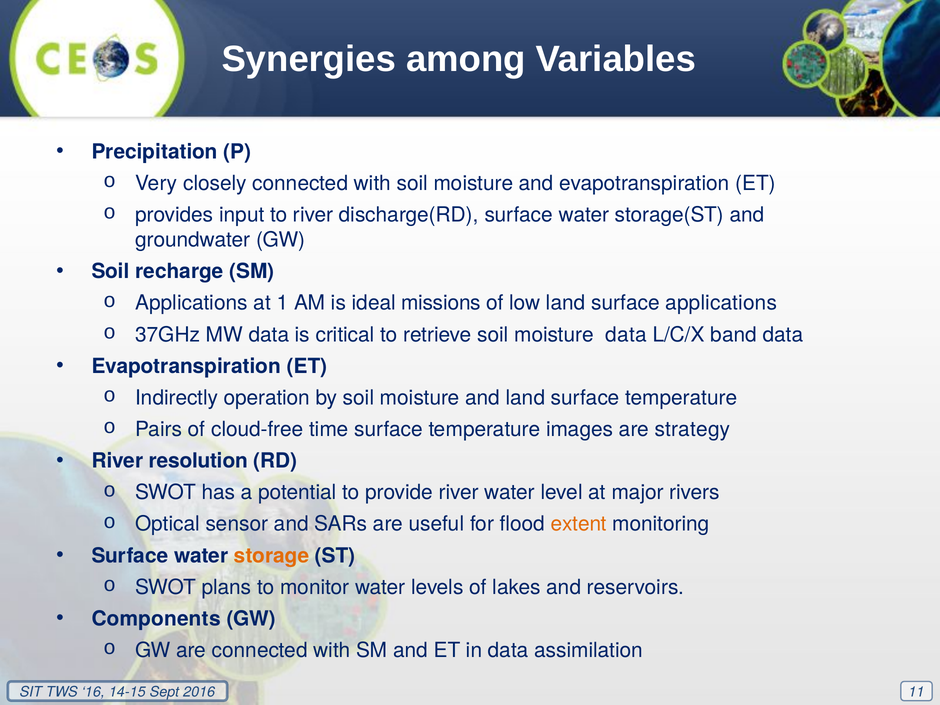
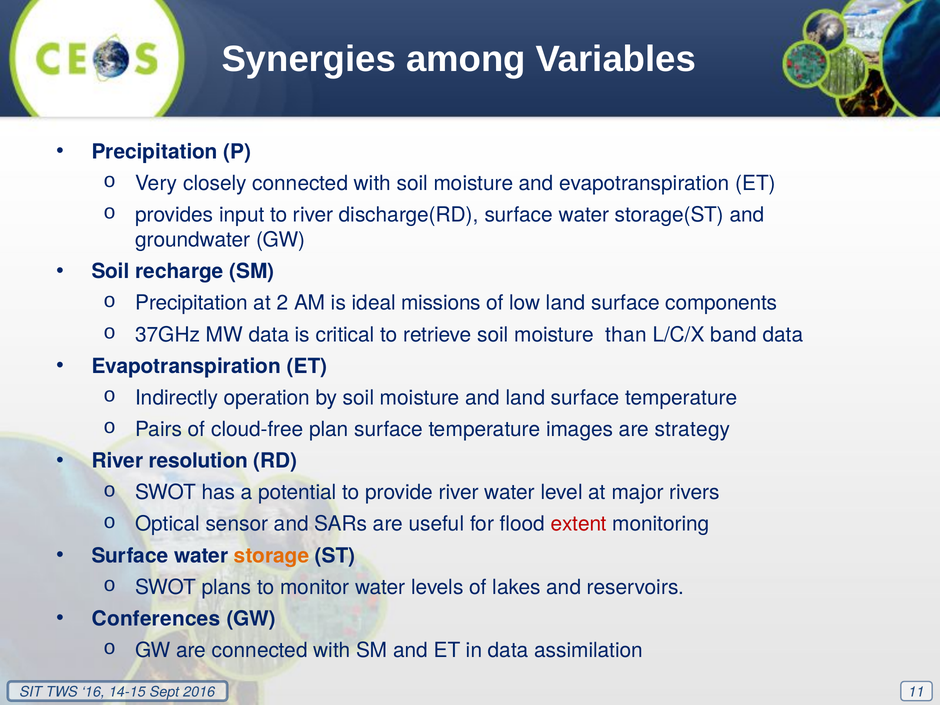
Applications: Applications -> Precipitation (192, 303)
1: 1 -> 2 (282, 303)
surface applications: applications -> components (721, 303)
moisture data: data -> than (626, 335)
time: time -> plan (329, 429)
extent colour: orange -> red (579, 524)
Components: Components -> Conferences (156, 619)
